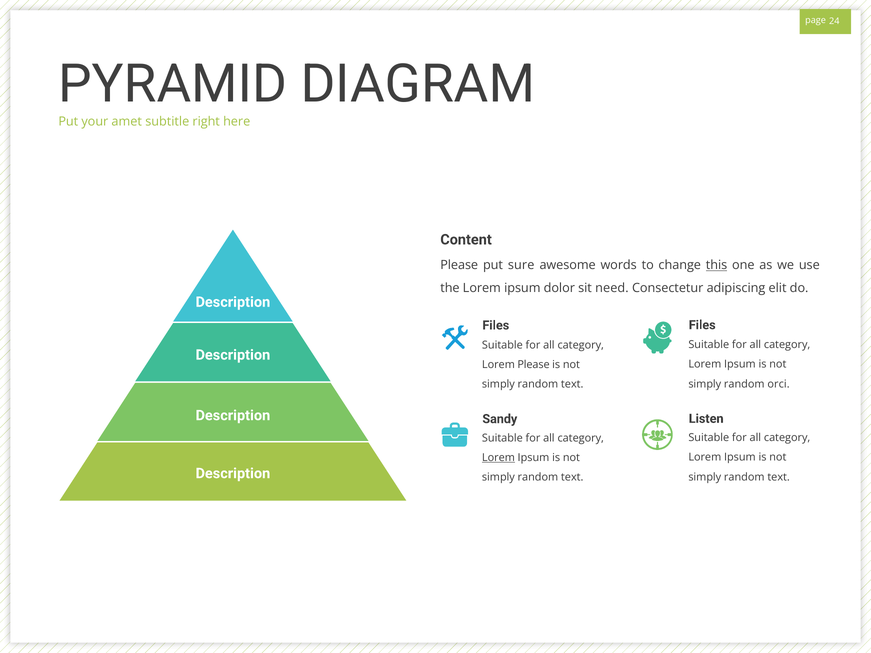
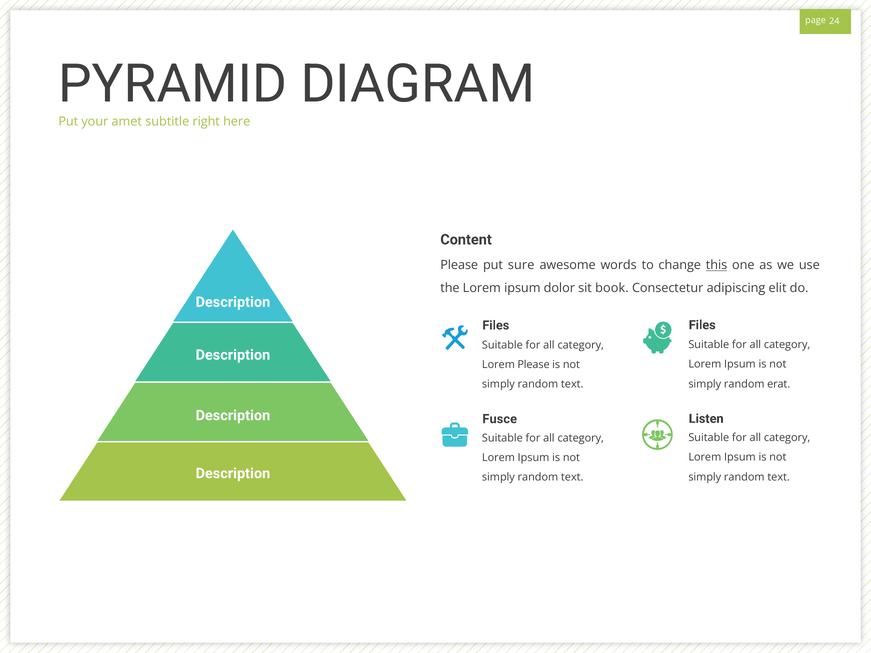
need: need -> book (612, 288)
orci: orci -> erat (779, 384)
Sandy: Sandy -> Fusce (500, 419)
Lorem underline: present -> none (498, 458)
